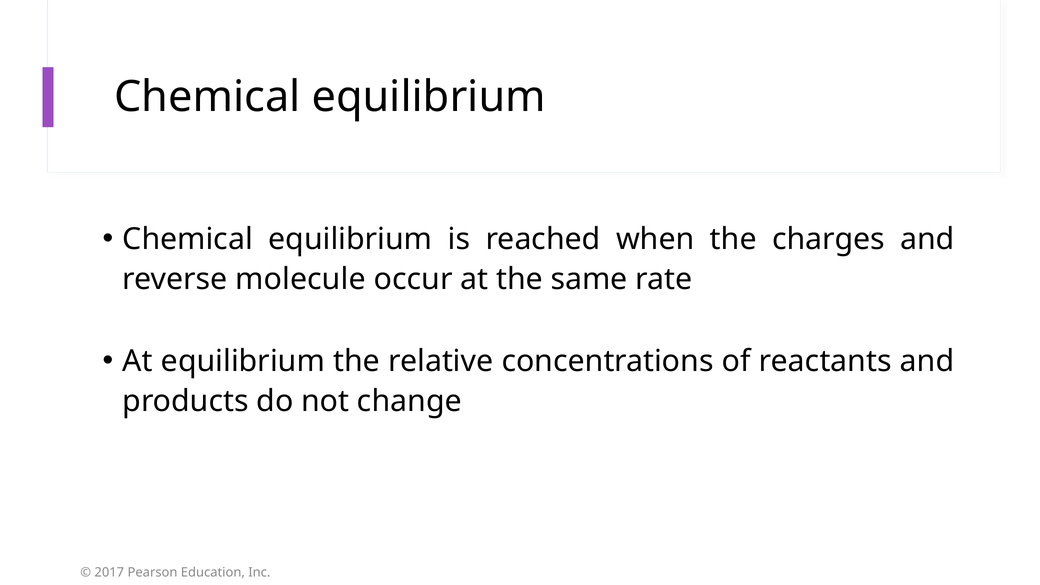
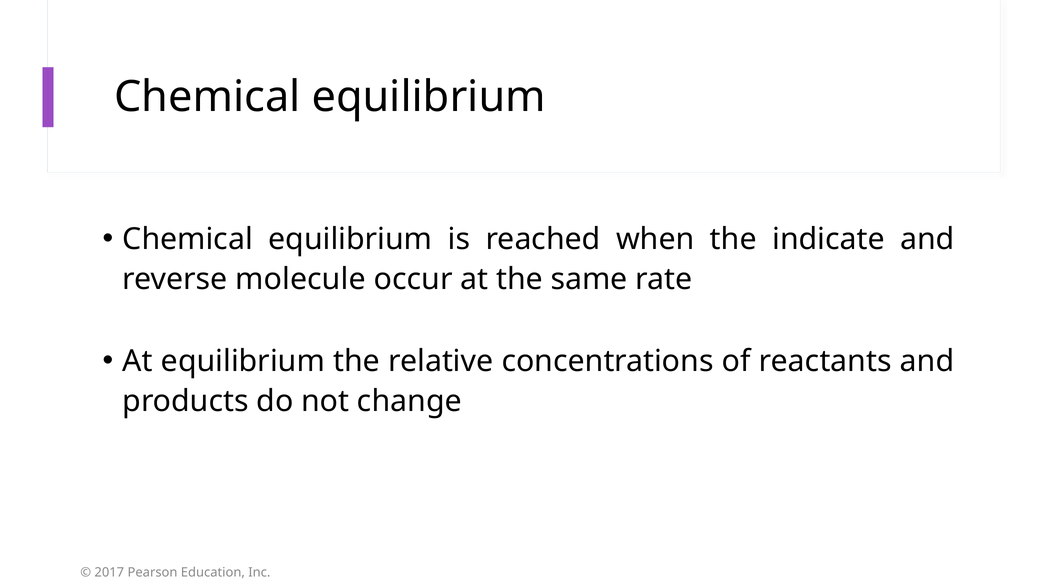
charges: charges -> indicate (829, 239)
